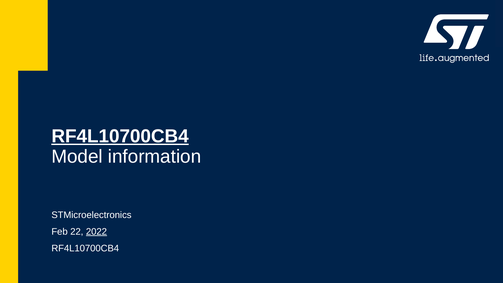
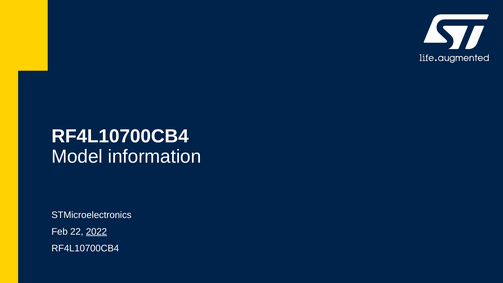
RF4L10700CB4 underline: present -> none (120, 136)
